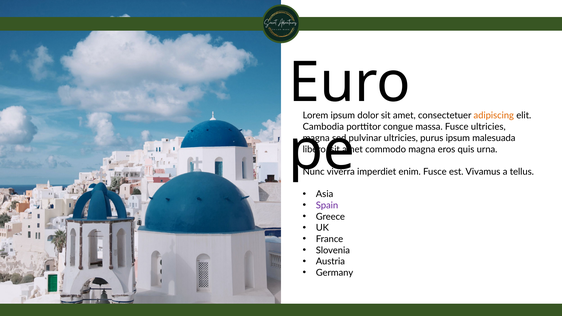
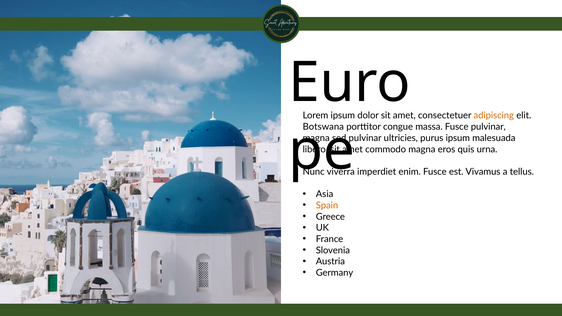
Cambodia: Cambodia -> Botswana (323, 127)
Fusce ultricies: ultricies -> pulvinar (488, 127)
Spain colour: purple -> orange (327, 205)
